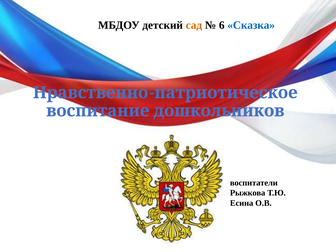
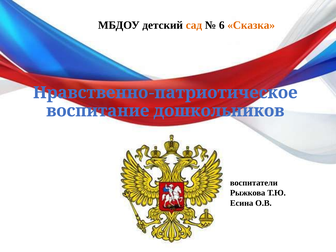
Сказка colour: blue -> orange (251, 25)
